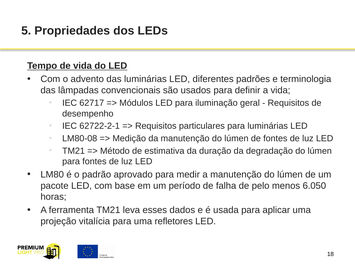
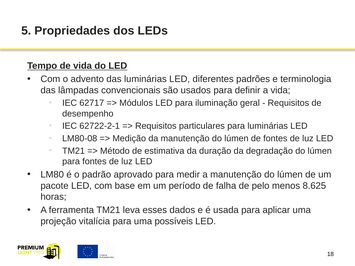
6.050: 6.050 -> 8.625 (314, 186)
refletores: refletores -> possíveis (174, 222)
